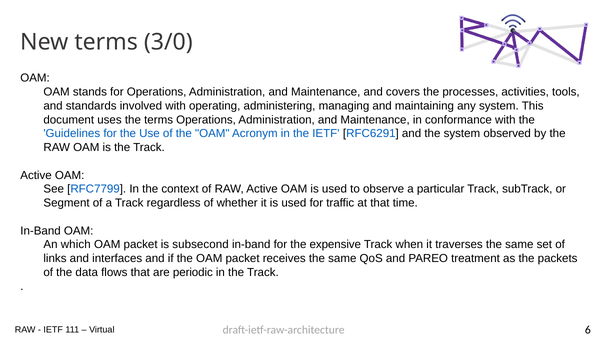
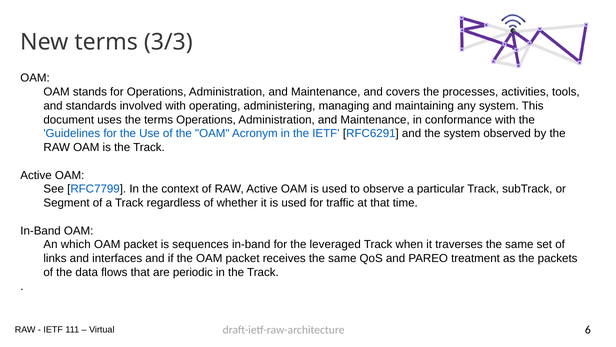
3/0: 3/0 -> 3/3 (168, 42)
subsecond: subsecond -> sequences (201, 244)
expensive: expensive -> leveraged (335, 244)
